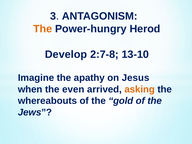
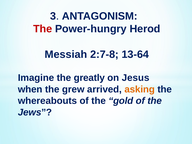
The colour: orange -> red (43, 29)
Develop: Develop -> Messiah (66, 54)
13-10: 13-10 -> 13-64 (135, 54)
apathy: apathy -> greatly (89, 78)
even: even -> grew (73, 89)
